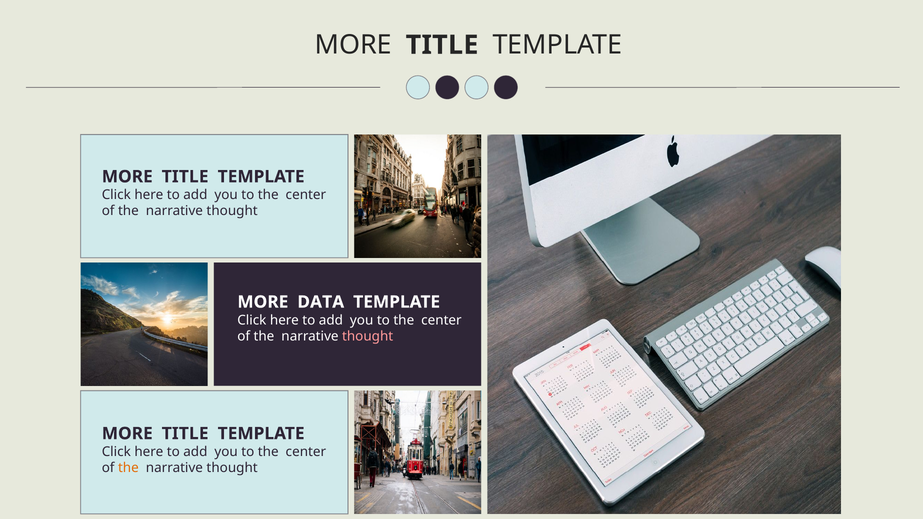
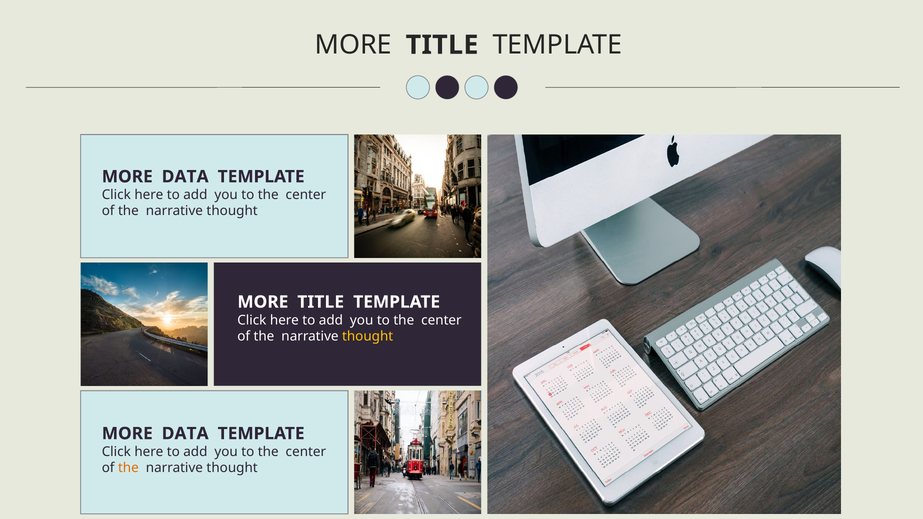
TITLE: TITLE -> DATA (185, 177)
DATA: DATA -> TITLE (321, 302)
thought colour: pink -> yellow (368, 336)
TITLE: TITLE -> DATA (185, 434)
